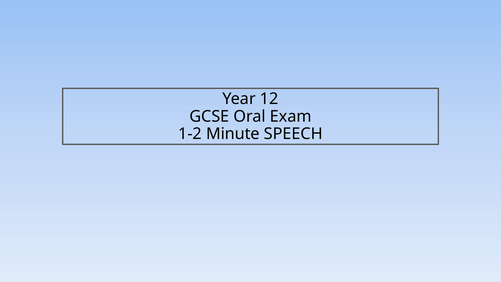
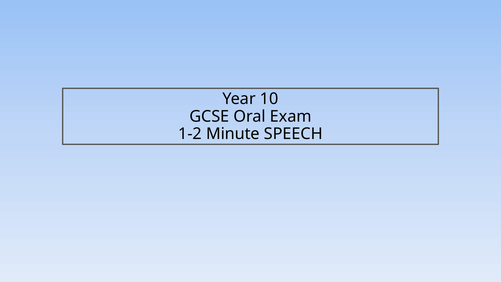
12: 12 -> 10 (269, 99)
